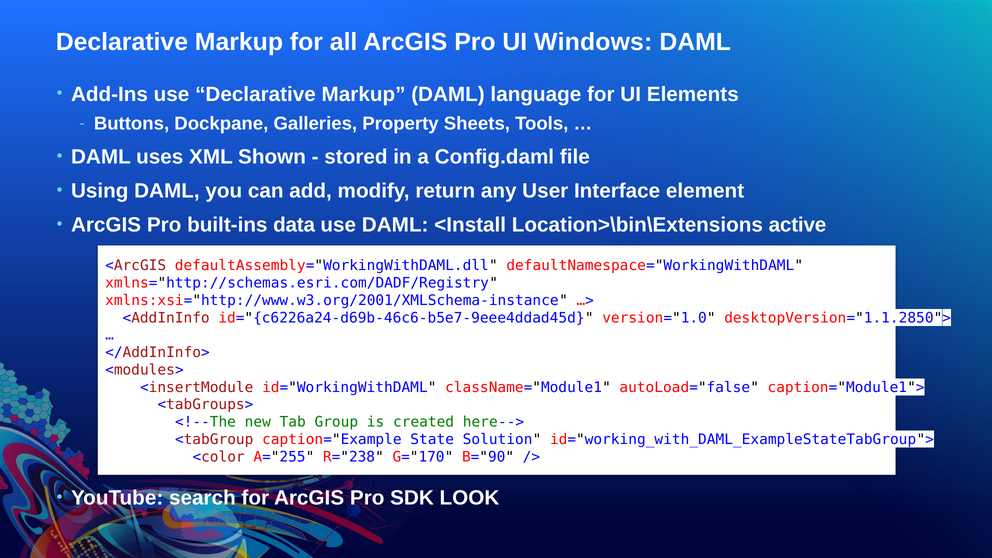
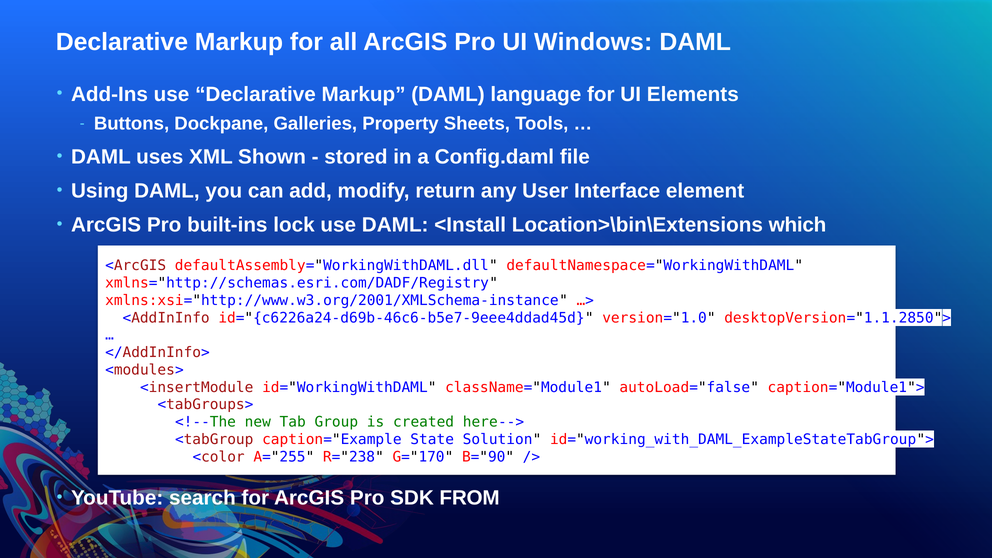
data: data -> lock (294, 225)
active: active -> which (797, 225)
LOOK: LOOK -> FROM (470, 498)
